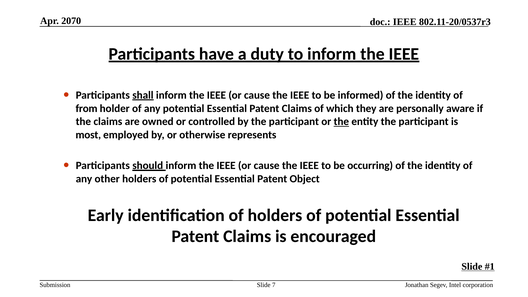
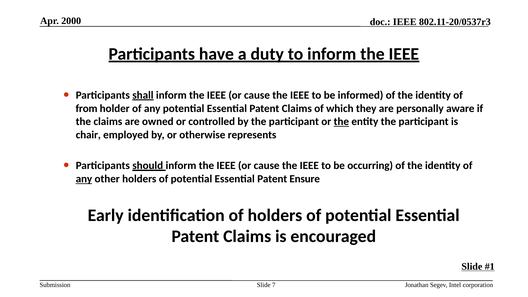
2070: 2070 -> 2000 (71, 21)
most: most -> chair (88, 135)
any underline: none -> present (84, 179)
Object: Object -> Ensure (305, 179)
